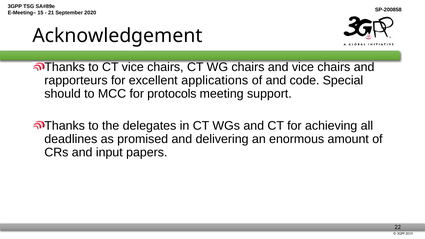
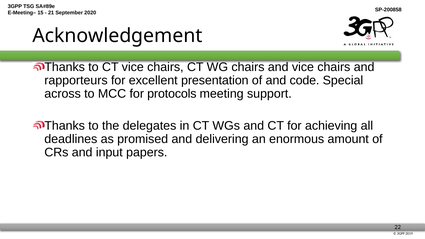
applications: applications -> presentation (215, 81)
should: should -> across (63, 94)
